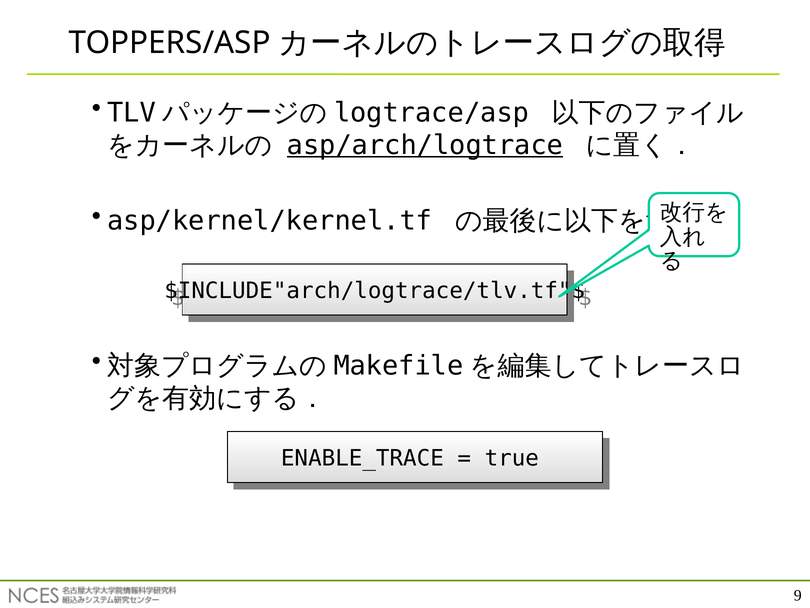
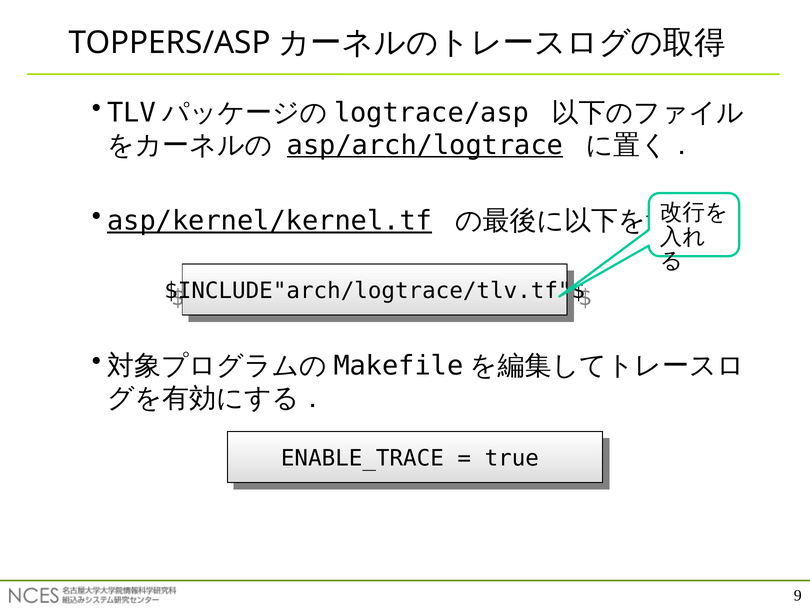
asp/kernel/kernel.tf underline: none -> present (270, 221)
